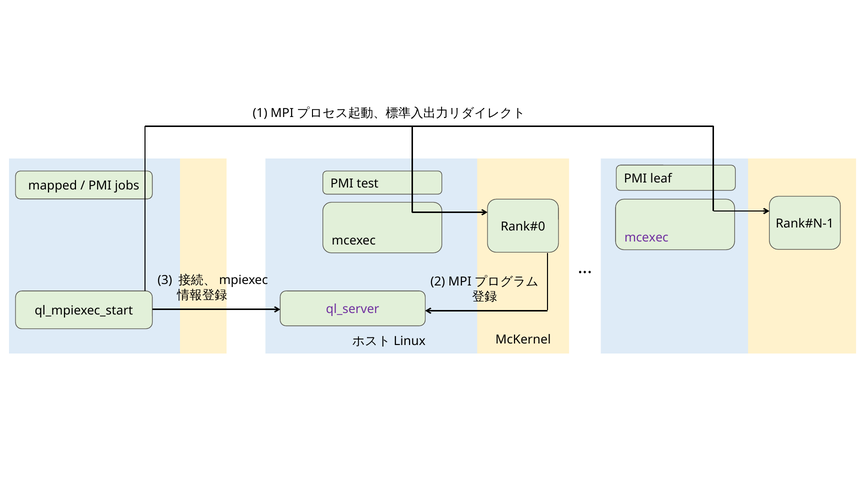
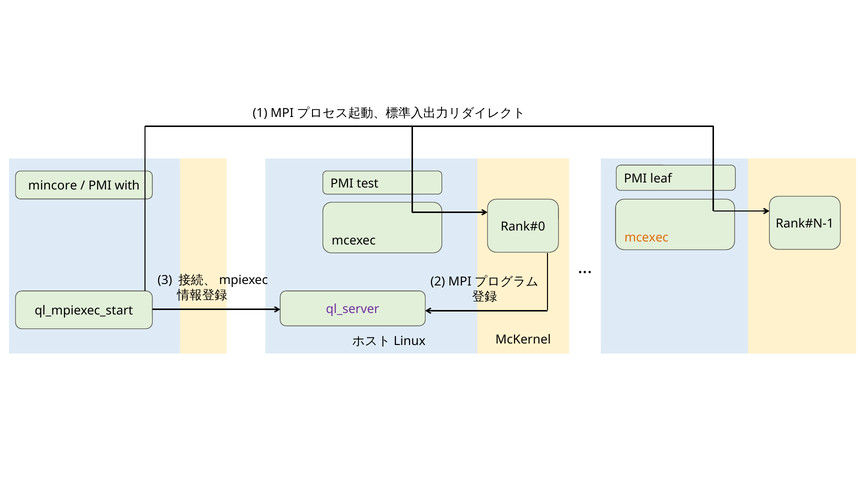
mapped: mapped -> mincore (53, 186)
jobs: jobs -> with (127, 186)
mcexec colour: purple -> orange (646, 238)
